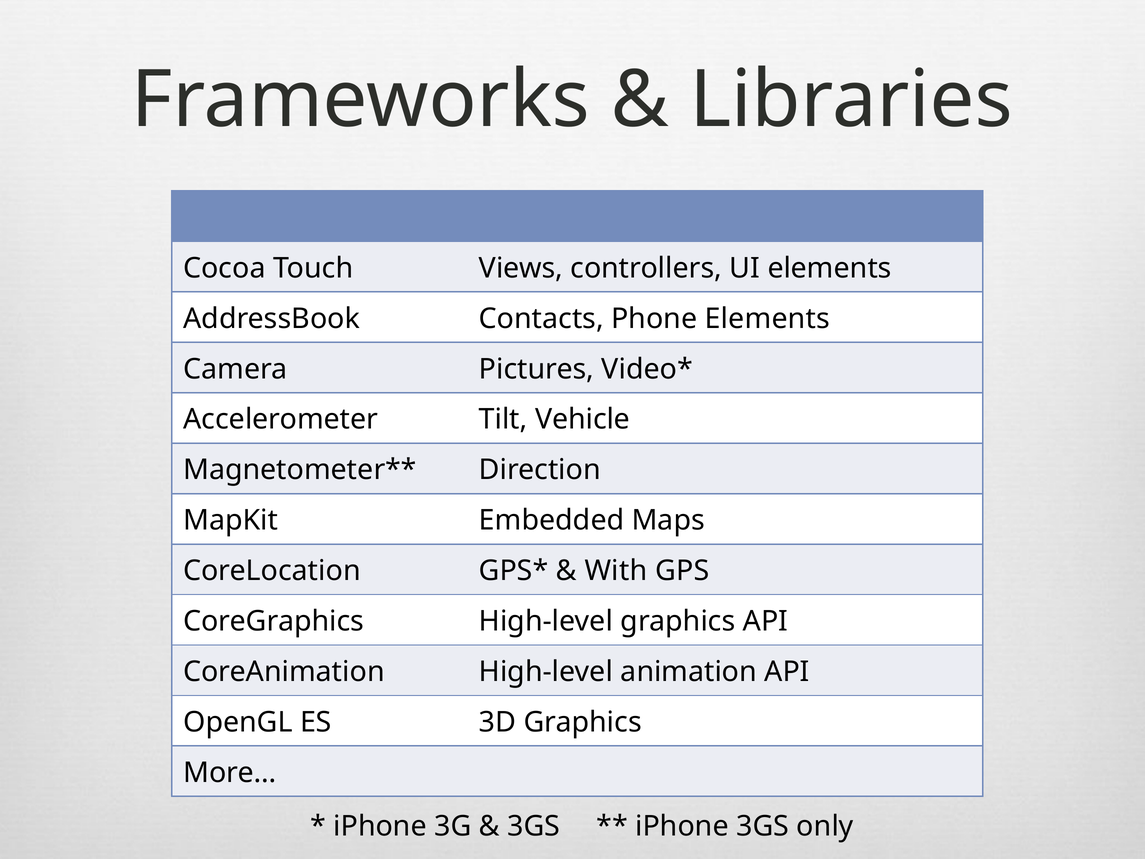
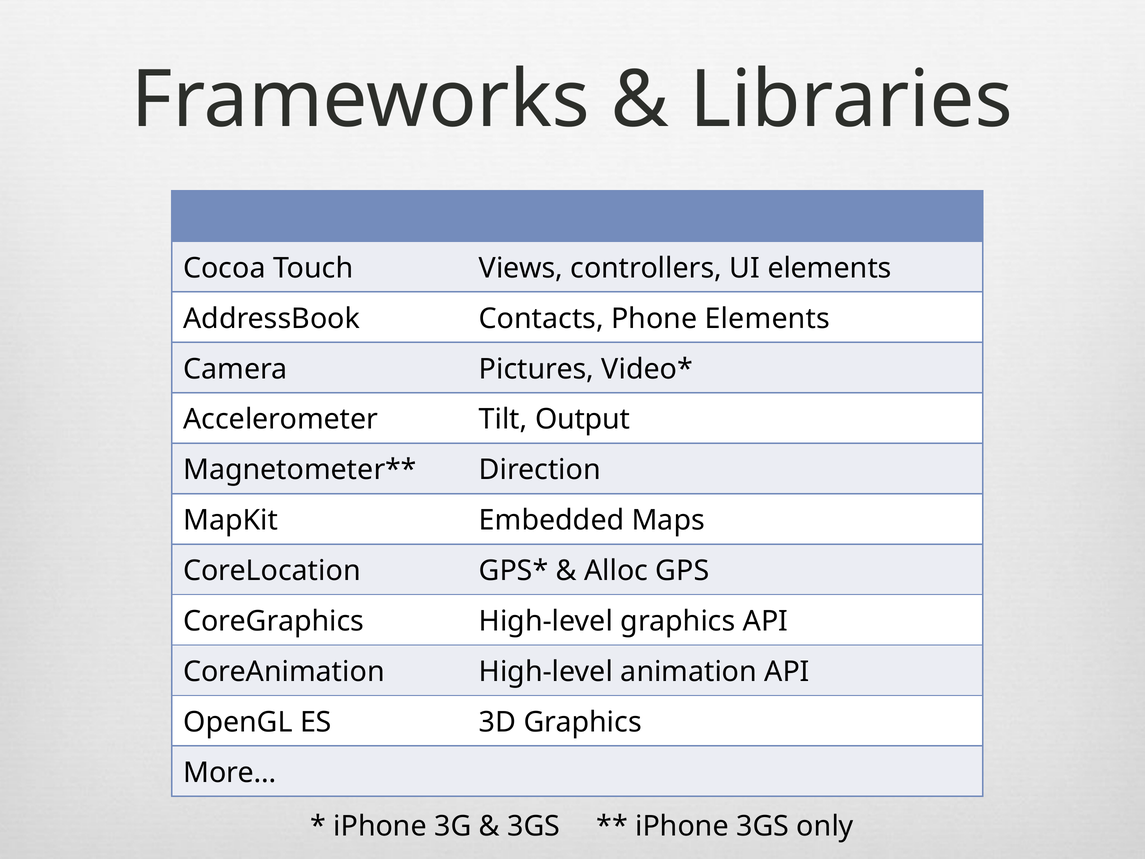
Vehicle: Vehicle -> Output (583, 419)
With: With -> Alloc (616, 571)
